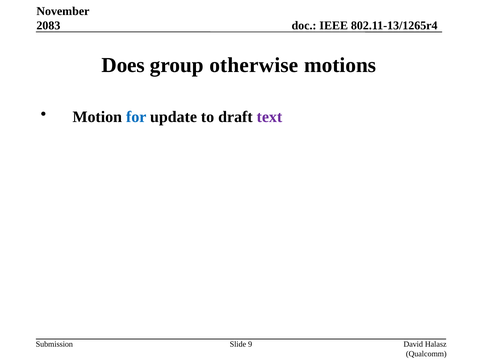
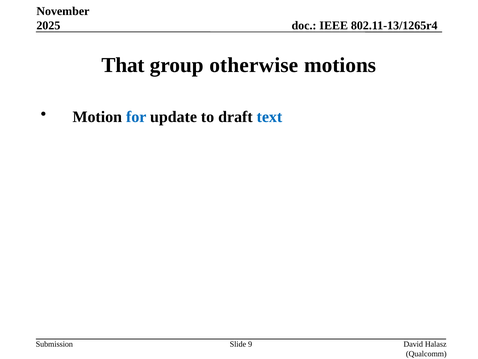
2083: 2083 -> 2025 (48, 26)
Does: Does -> That (123, 65)
text colour: purple -> blue (269, 117)
